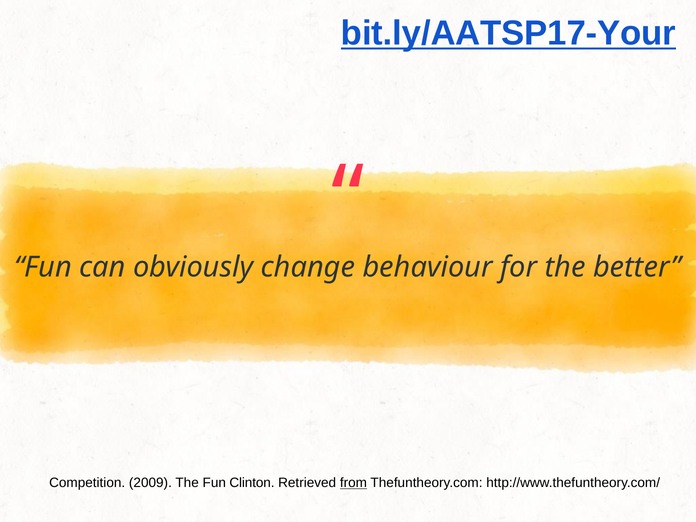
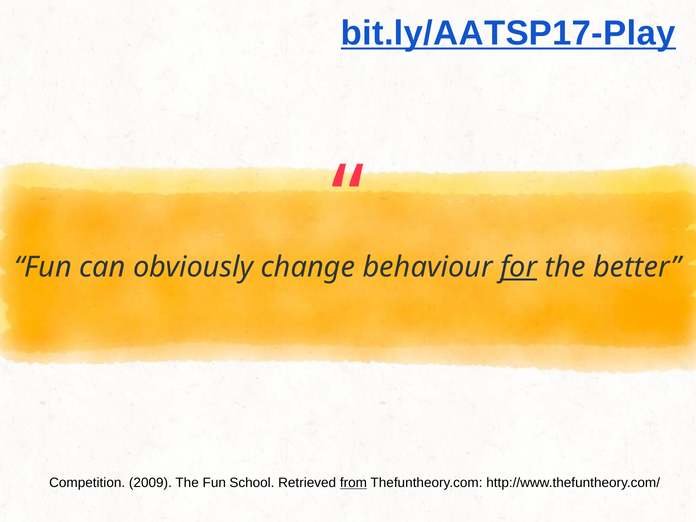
bit.ly/AATSP17-Your: bit.ly/AATSP17-Your -> bit.ly/AATSP17-Play (508, 33)
for underline: none -> present (519, 267)
Clinton: Clinton -> School (252, 483)
